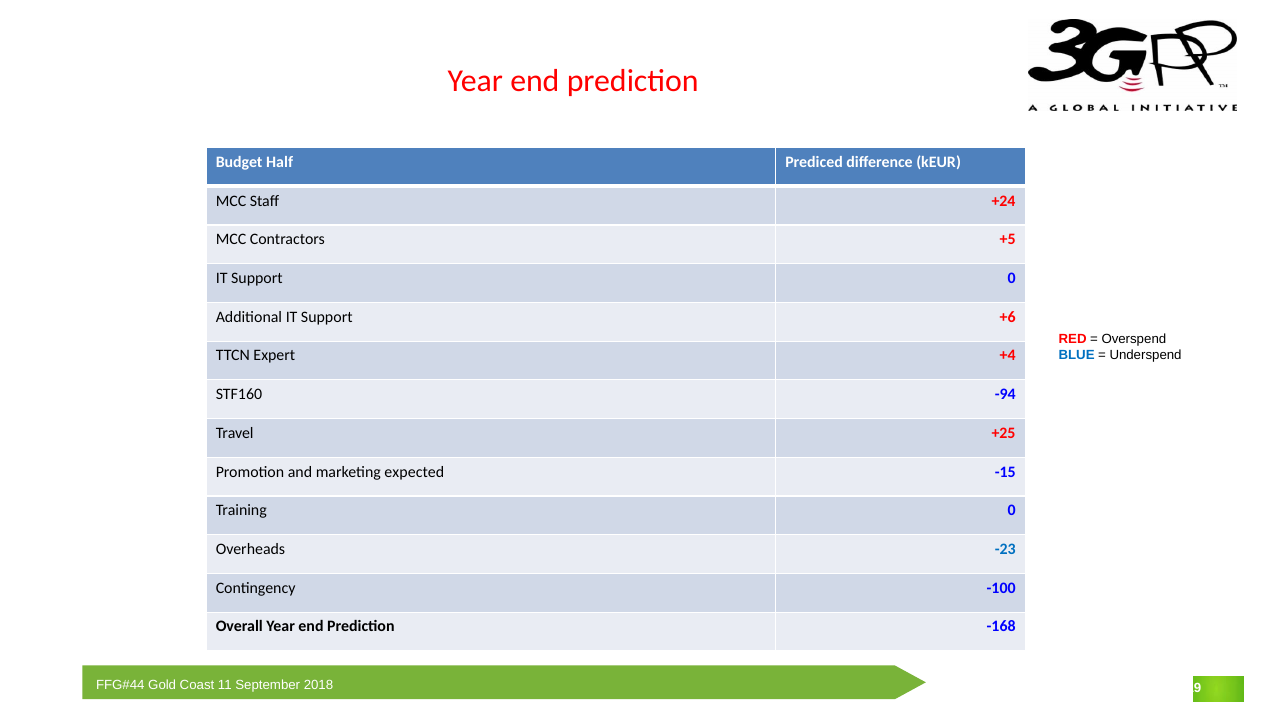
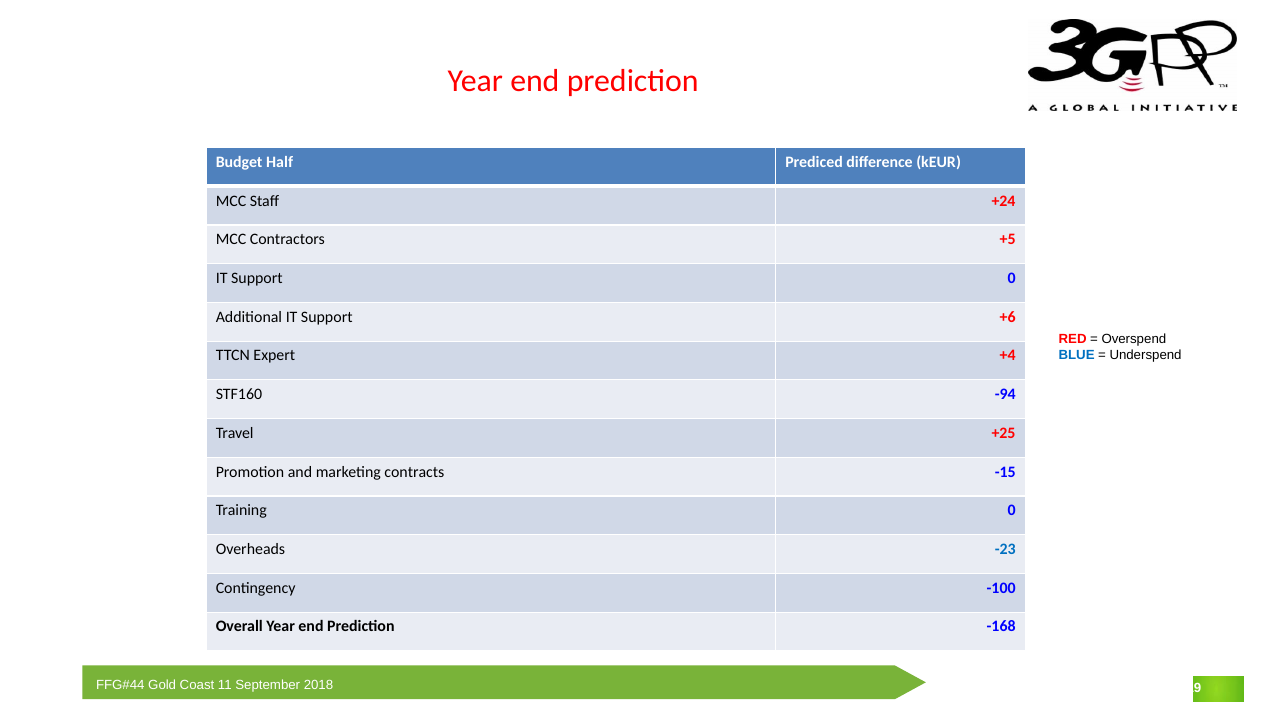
expected: expected -> contracts (414, 472)
